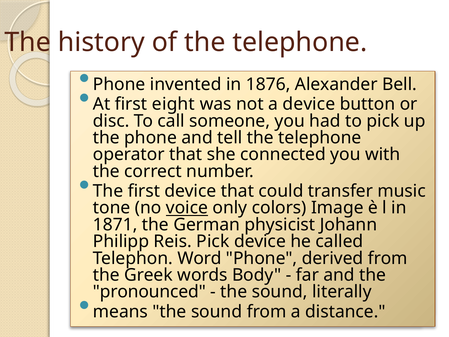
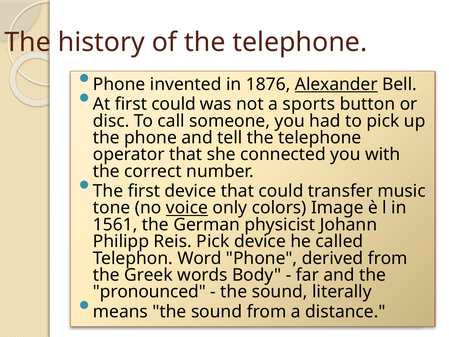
Alexander underline: none -> present (336, 84)
first eight: eight -> could (174, 104)
a device: device -> sports (309, 104)
1871: 1871 -> 1561 (115, 224)
